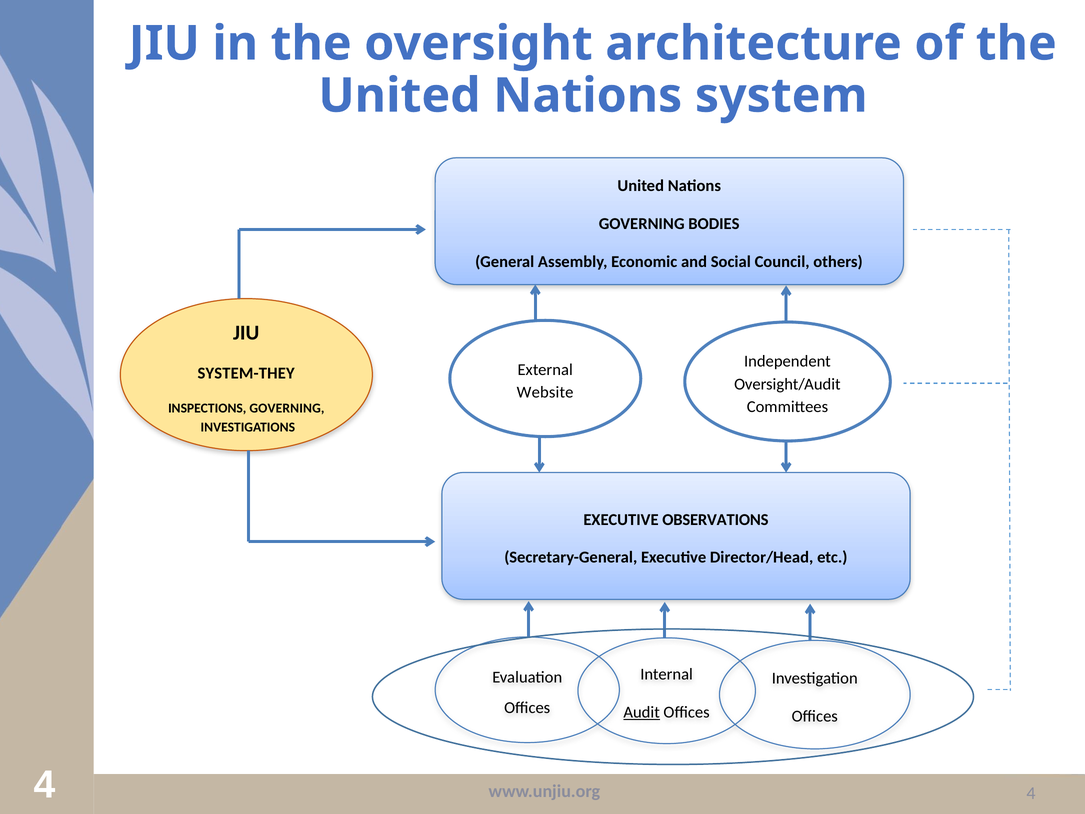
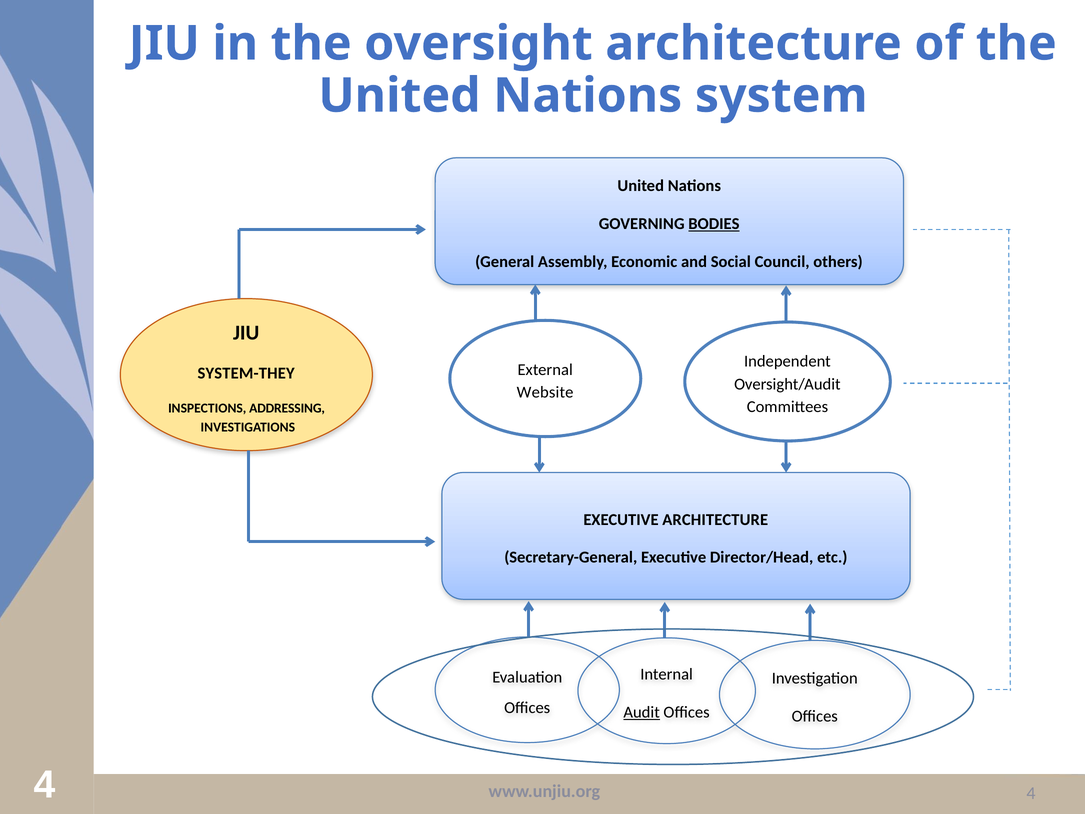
BODIES underline: none -> present (714, 224)
INSPECTIONS GOVERNING: GOVERNING -> ADDRESSING (287, 408)
EXECUTIVE OBSERVATIONS: OBSERVATIONS -> ARCHITECTURE (715, 519)
